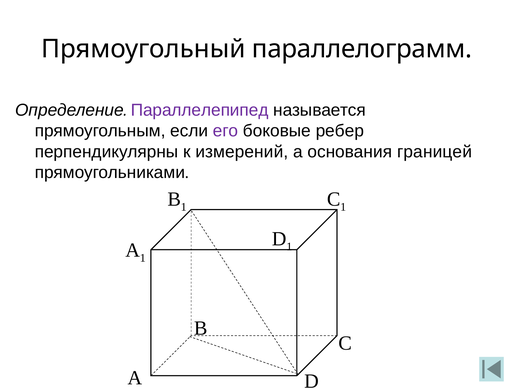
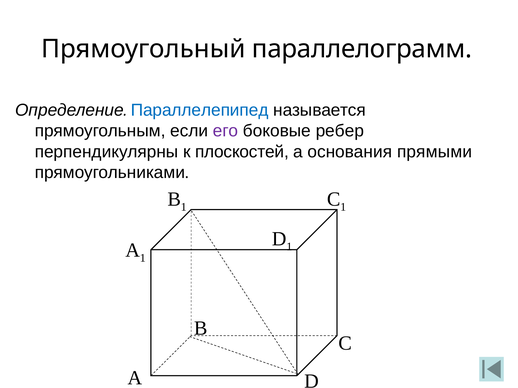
Параллелепипед colour: purple -> blue (200, 110)
измерений: измерений -> плоскостей (242, 152)
границей: границей -> прямыми (435, 152)
